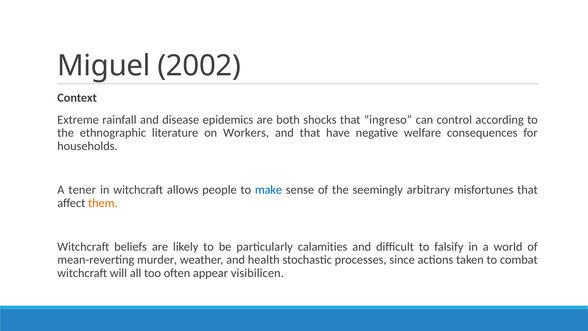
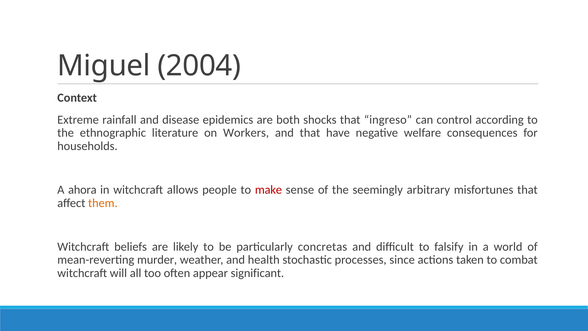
2002: 2002 -> 2004 (199, 66)
tener: tener -> ahora (82, 190)
make colour: blue -> red (268, 190)
calamities: calamities -> concretas (323, 246)
visibilicen: visibilicen -> significant (257, 273)
